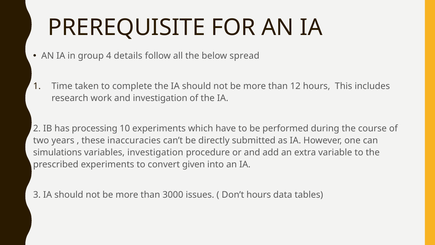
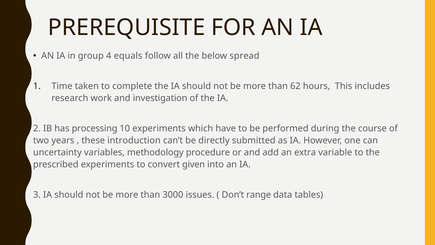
details: details -> equals (128, 56)
12: 12 -> 62 (295, 86)
inaccuracies: inaccuracies -> introduction (134, 140)
simulations: simulations -> uncertainty (57, 152)
variables investigation: investigation -> methodology (155, 152)
Don’t hours: hours -> range (259, 195)
